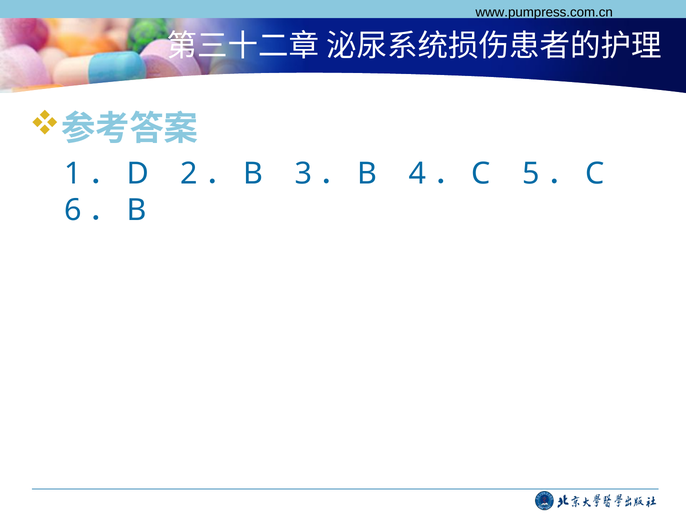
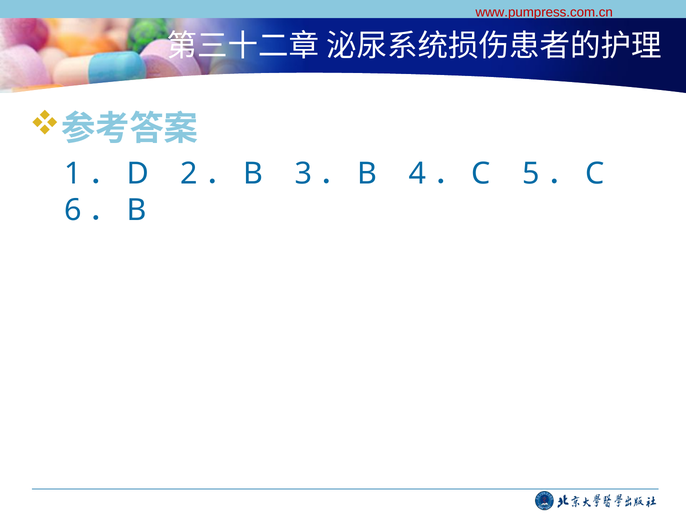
www.pumpress.com.cn colour: black -> red (544, 12)
